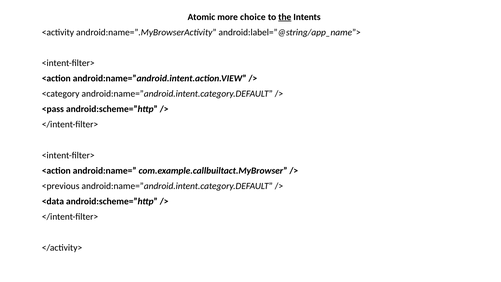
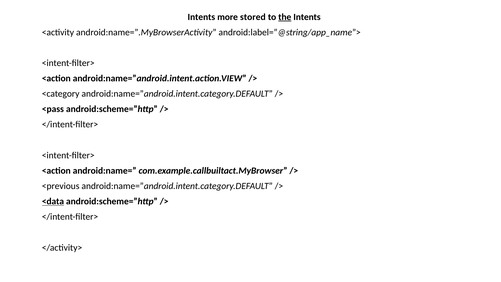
Atomic: Atomic -> Intents (201, 17)
choice: choice -> stored (253, 17)
<data underline: none -> present (53, 201)
